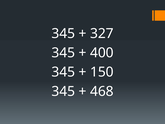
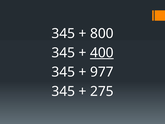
327: 327 -> 800 (102, 33)
400 underline: none -> present (102, 53)
150: 150 -> 977 (102, 72)
468: 468 -> 275 (102, 91)
